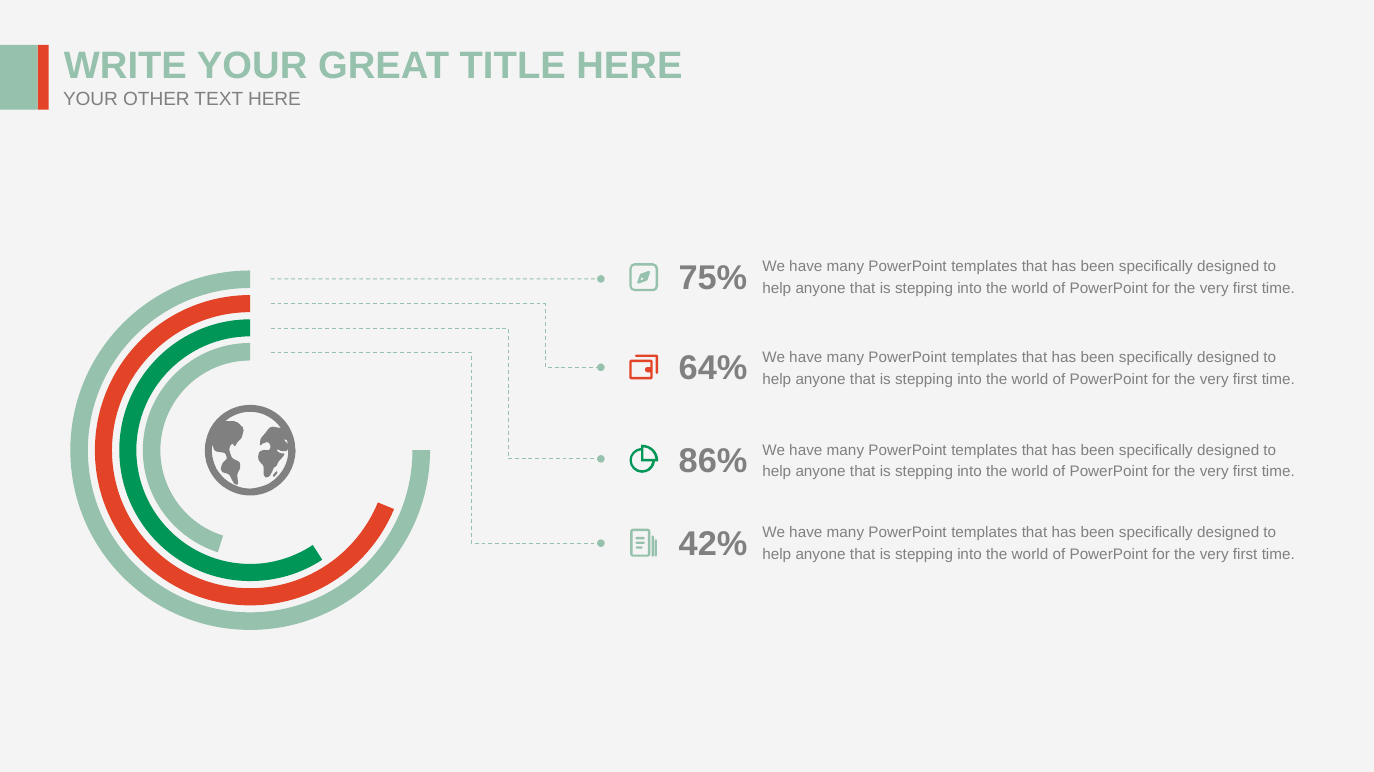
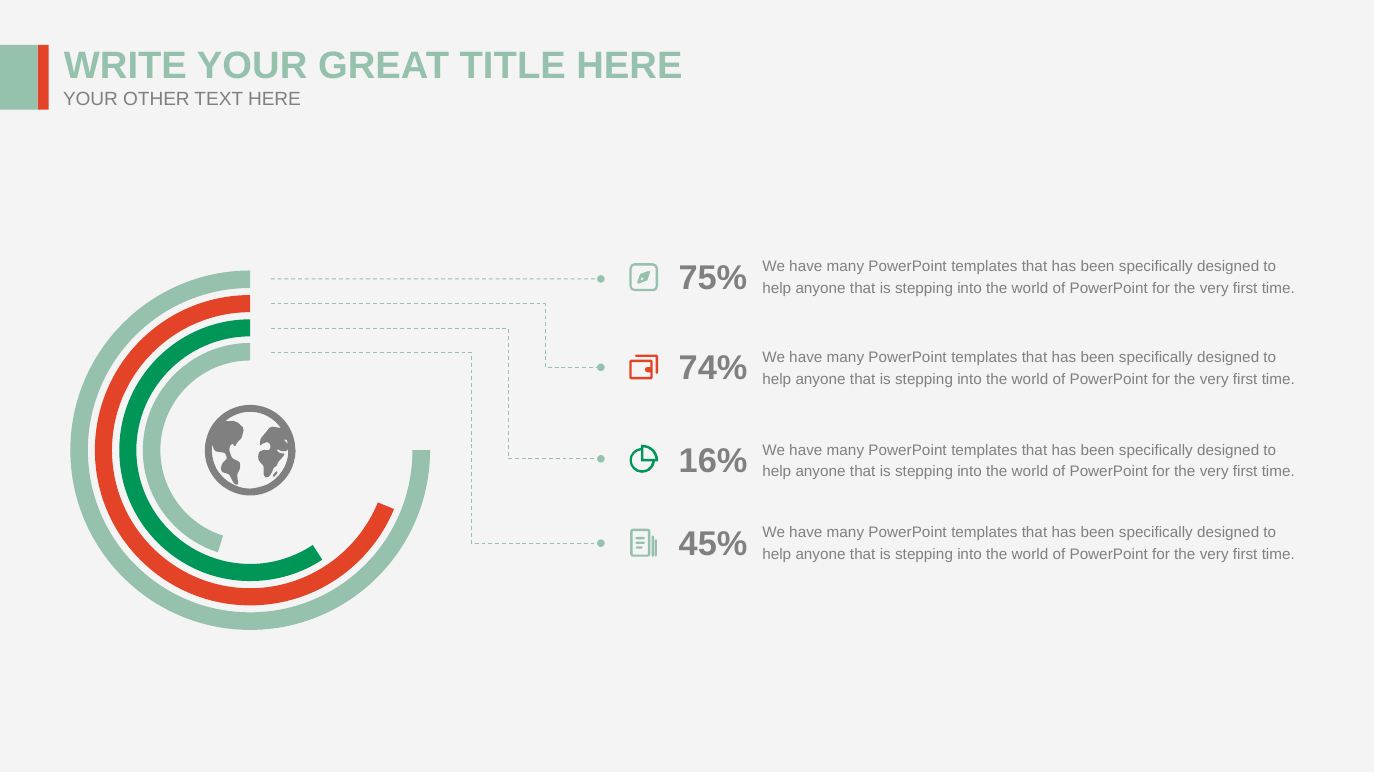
64%: 64% -> 74% (713, 369)
86%: 86% -> 16% (713, 462)
42%: 42% -> 45% (713, 544)
